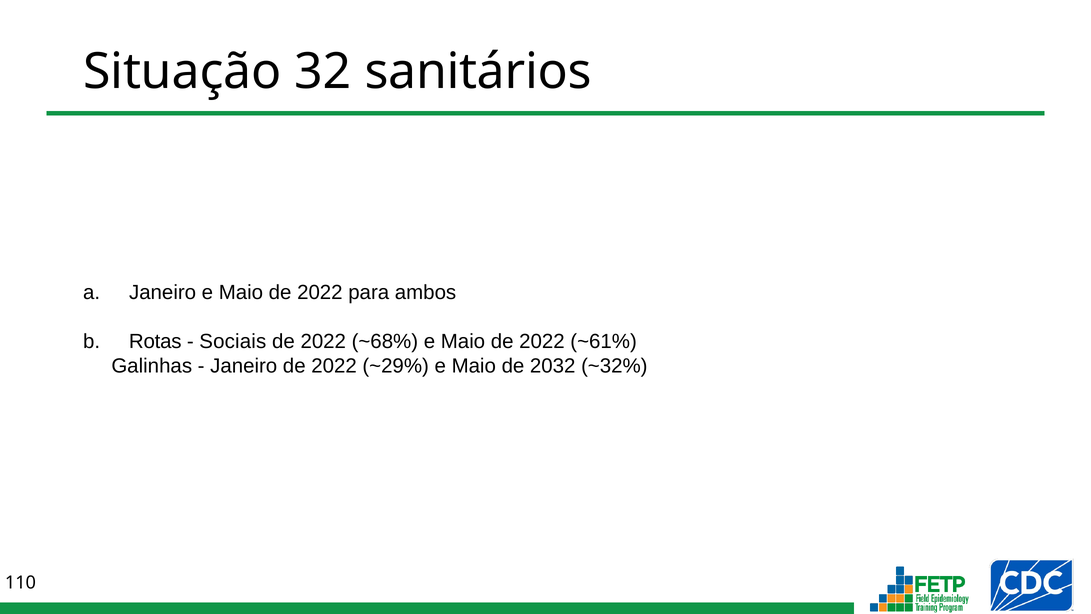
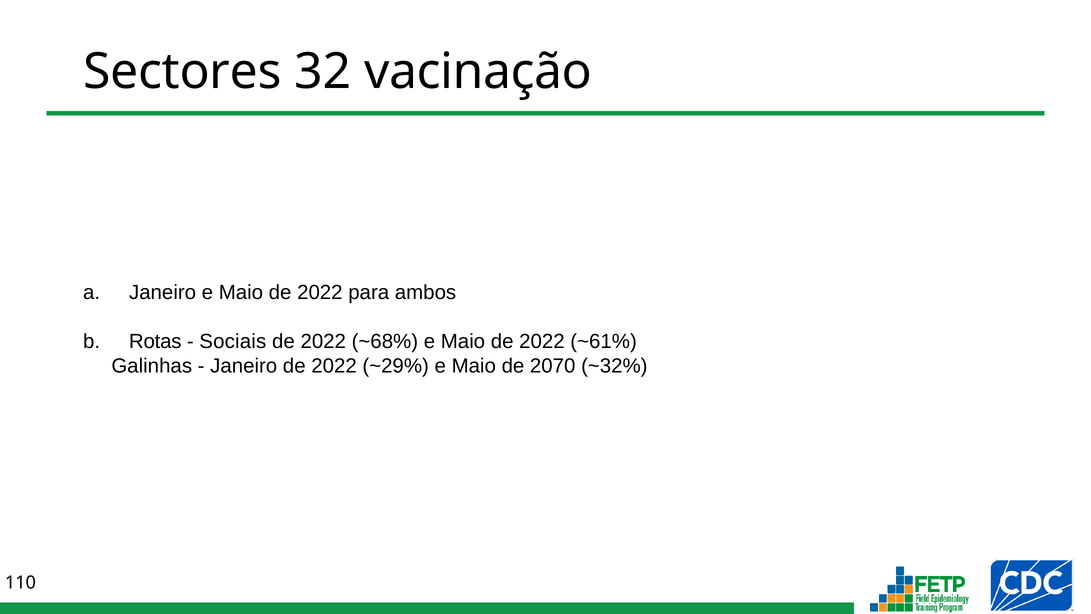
Situação: Situação -> Sectores (182, 72)
sanitários: sanitários -> vacinação (478, 72)
2032: 2032 -> 2070 (553, 366)
